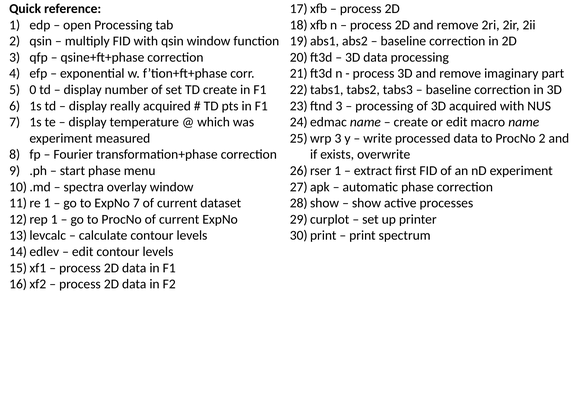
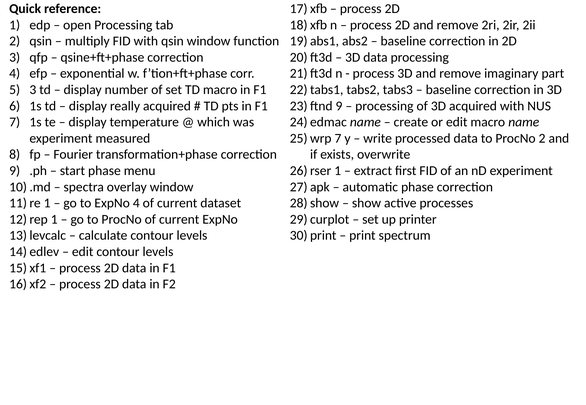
0: 0 -> 3 (33, 90)
TD create: create -> macro (220, 90)
3: 3 -> 9 (339, 106)
3: 3 -> 7 (338, 139)
ExpNo 7: 7 -> 4 (136, 203)
